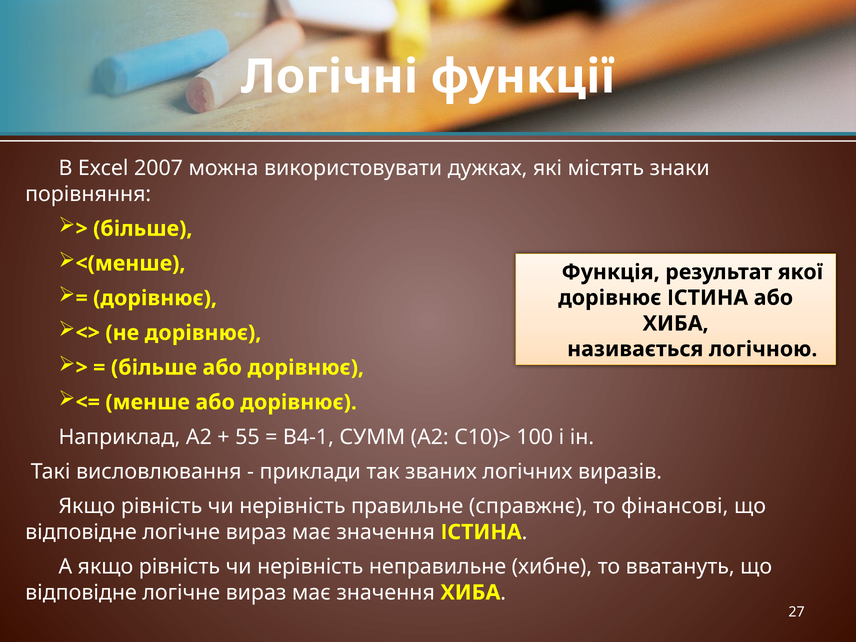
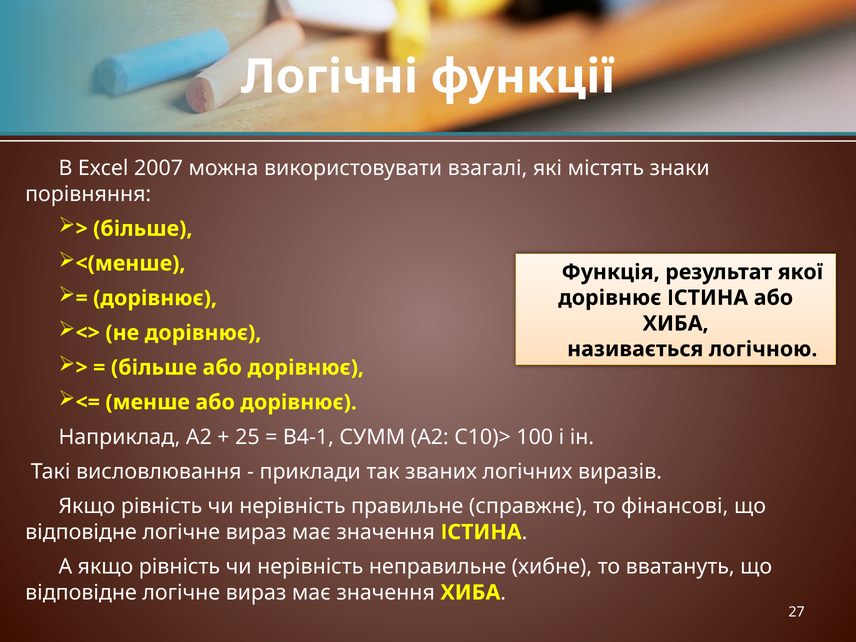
дужках: дужках -> взагалі (488, 168)
55: 55 -> 25 (247, 437)
